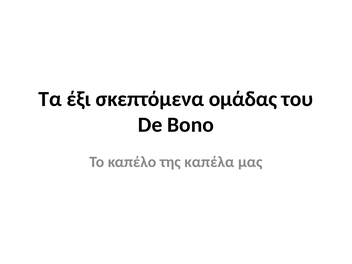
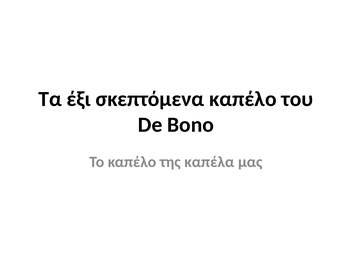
σκεπτόμενα ομάδας: ομάδας -> καπέλο (243, 99)
